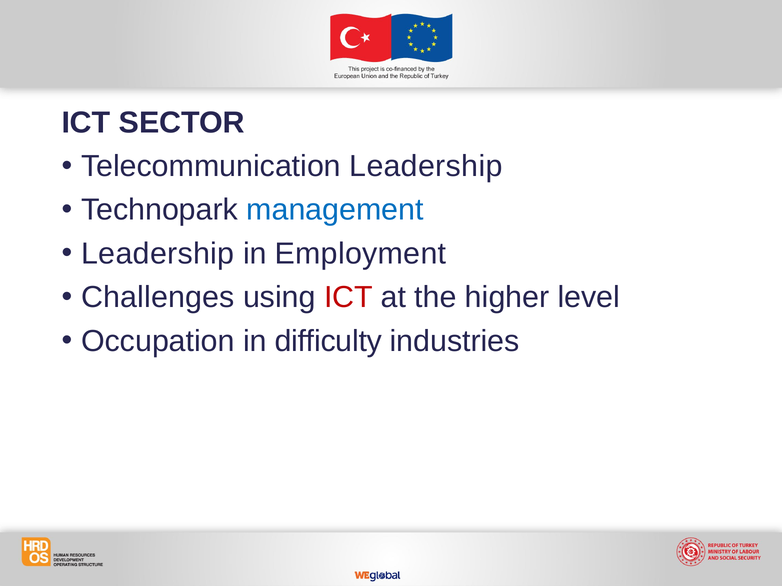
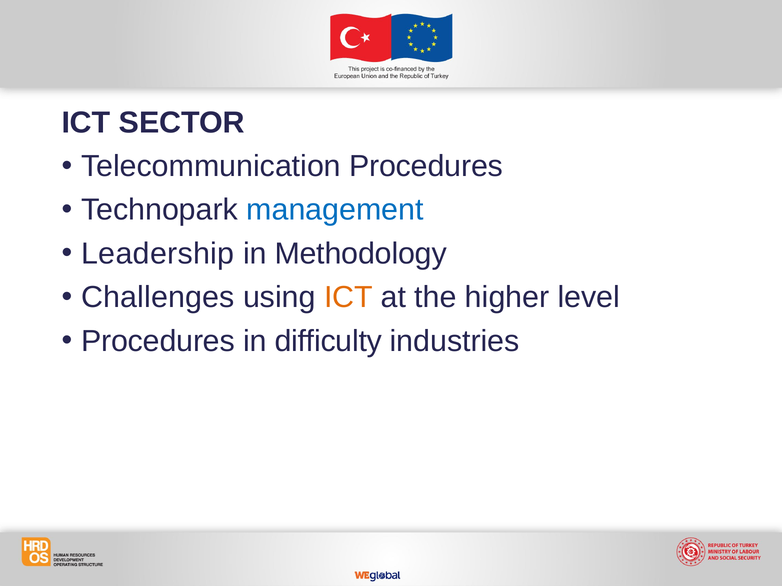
Telecommunication Leadership: Leadership -> Procedures (426, 166)
Employment: Employment -> Methodology (361, 254)
ICT colour: red -> orange (348, 298)
Occupation: Occupation -> Procedures (158, 341)
